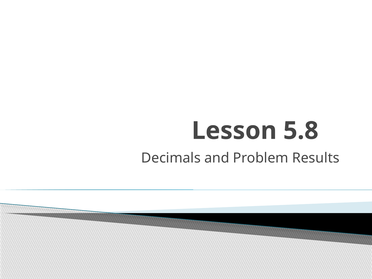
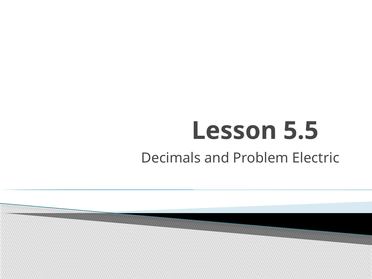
5.8: 5.8 -> 5.5 (301, 131)
Results: Results -> Electric (316, 158)
